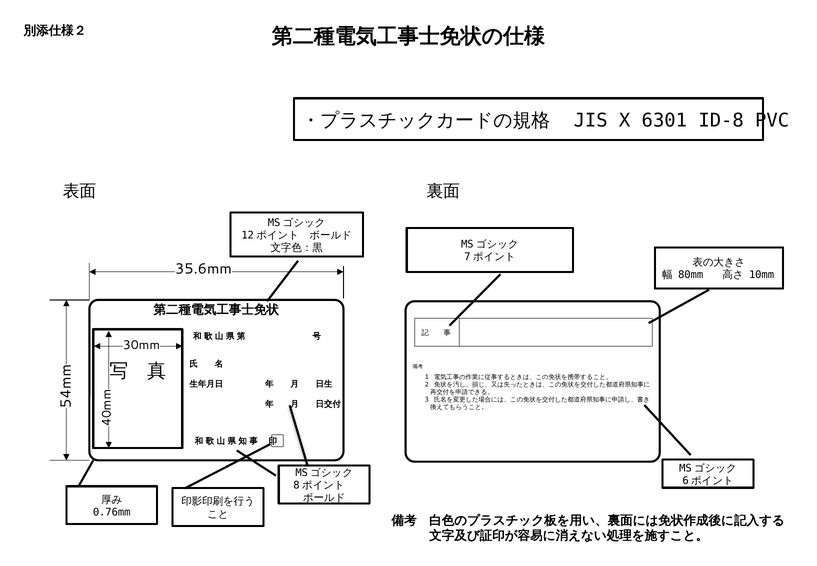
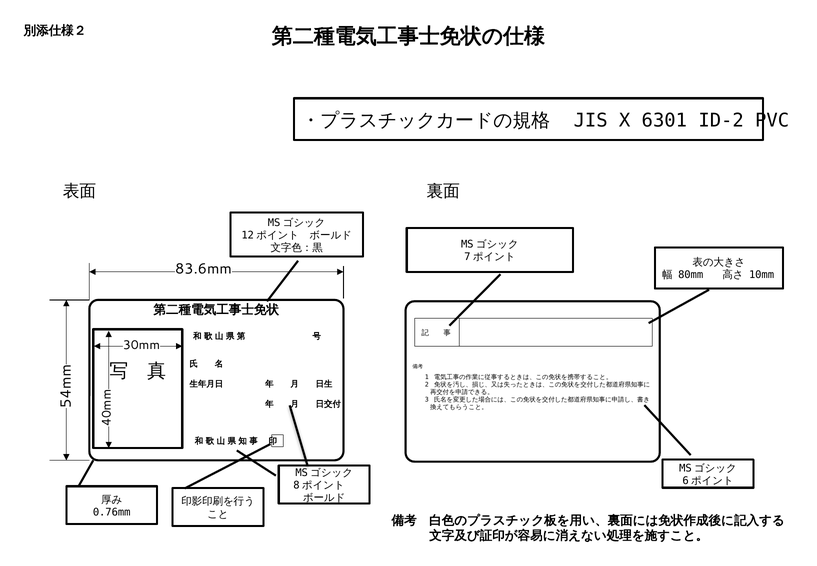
ID-8: ID-8 -> ID-2 (721, 120)
35.6mm: 35.6mm -> 83.6mm (203, 269)
